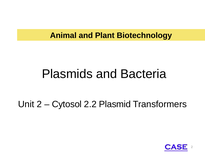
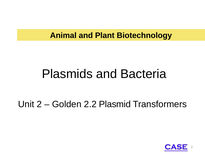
Cytosol: Cytosol -> Golden (67, 104)
